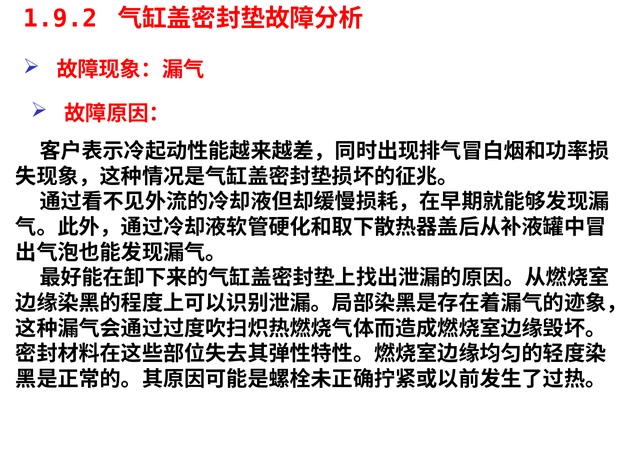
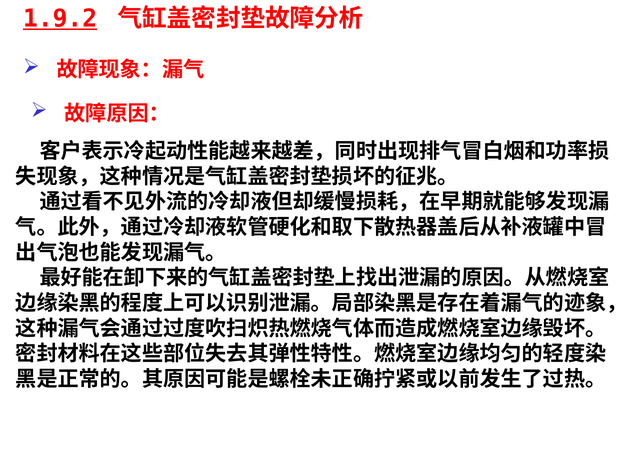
1.9.2 underline: none -> present (60, 19)
